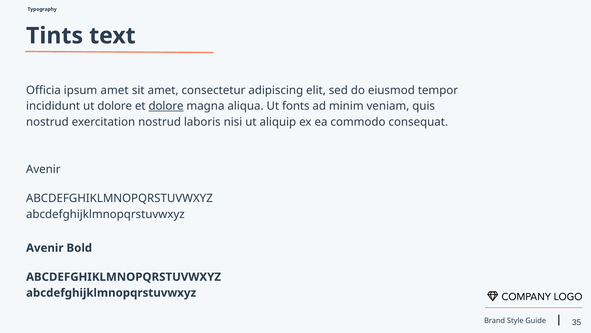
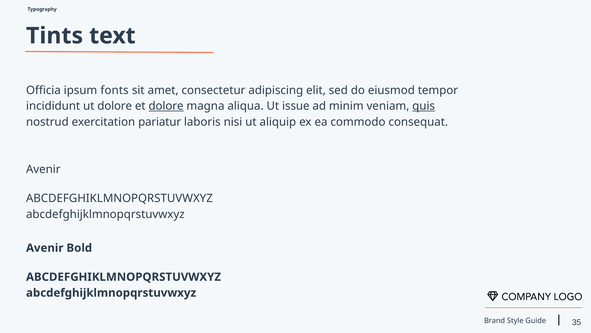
ipsum amet: amet -> fonts (115, 90)
fonts: fonts -> issue (296, 106)
quis underline: none -> present (424, 106)
exercitation nostrud: nostrud -> pariatur (160, 122)
